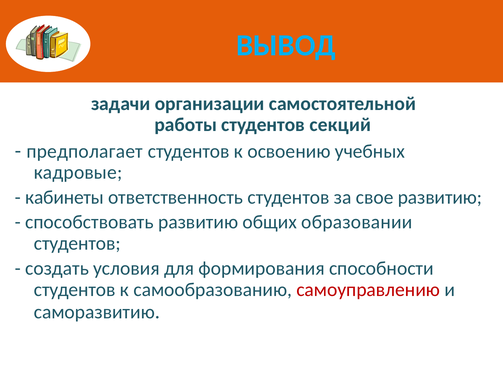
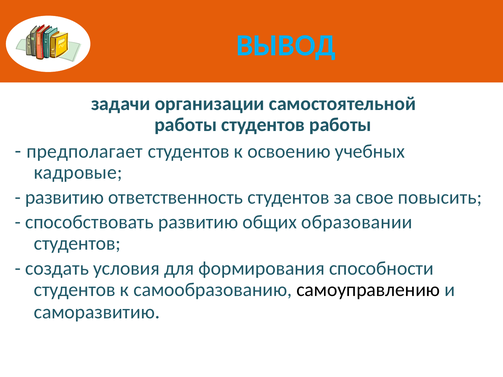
студентов секций: секций -> работы (340, 125)
кабинеты: кабинеты -> развитию (65, 197)
свое развитию: развитию -> повысить (440, 197)
самоуправлению colour: red -> black (368, 290)
